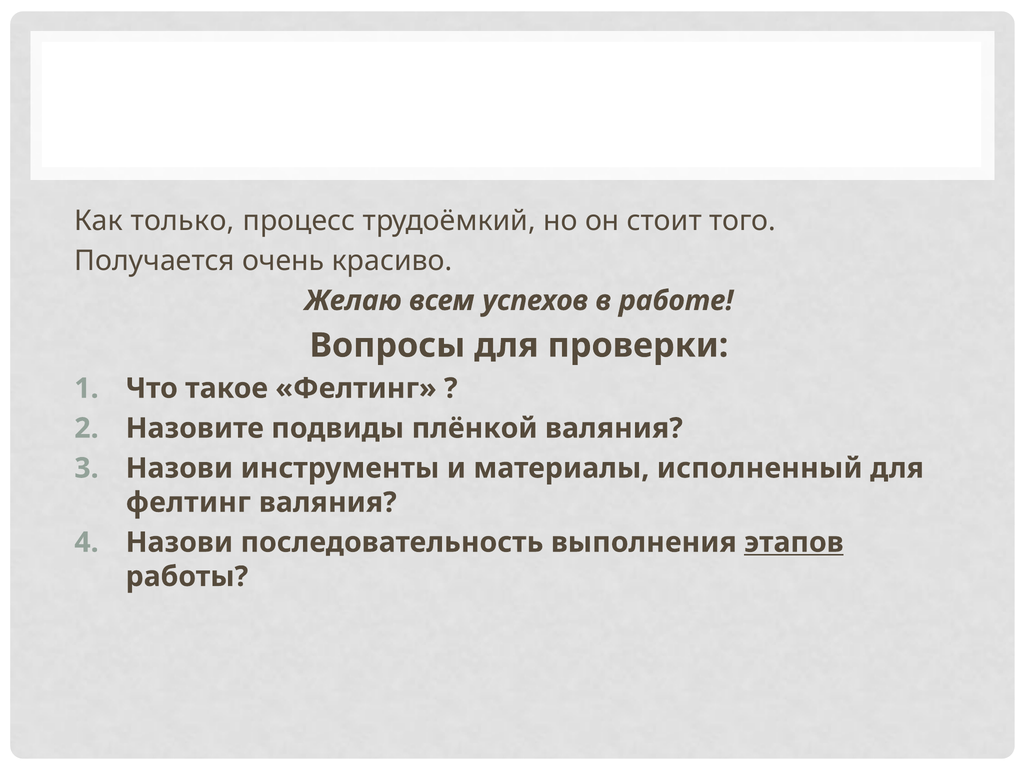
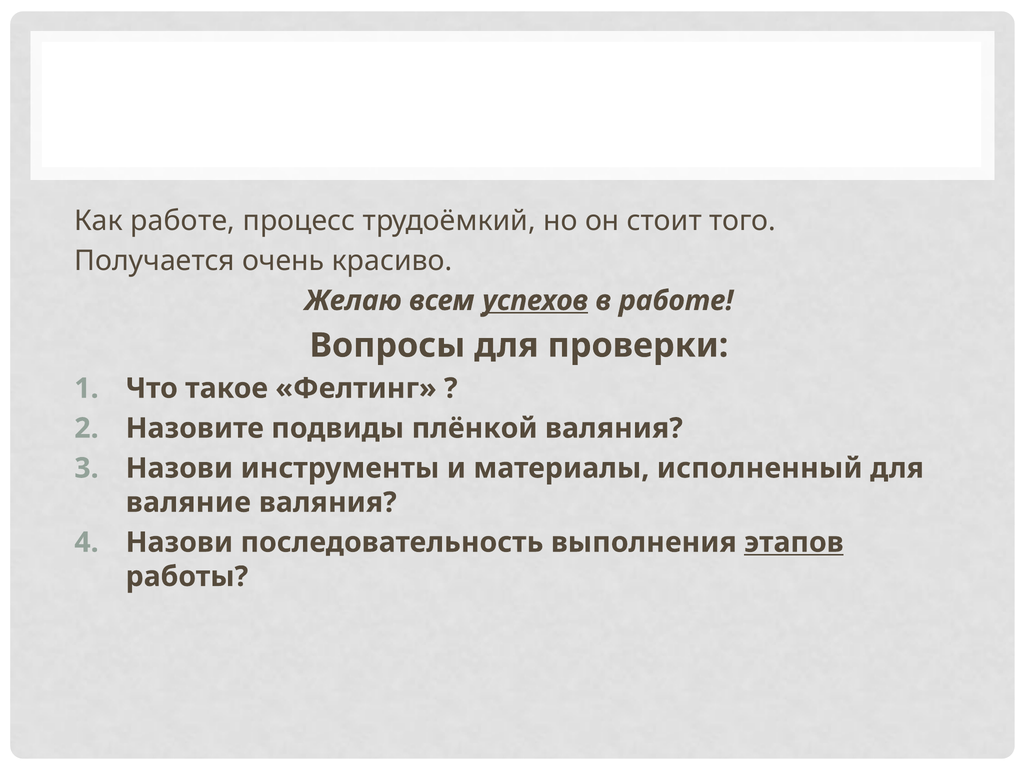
Как только: только -> работе (183, 221)
успехов underline: none -> present (535, 301)
фелтинг: фелтинг -> валяние (188, 502)
